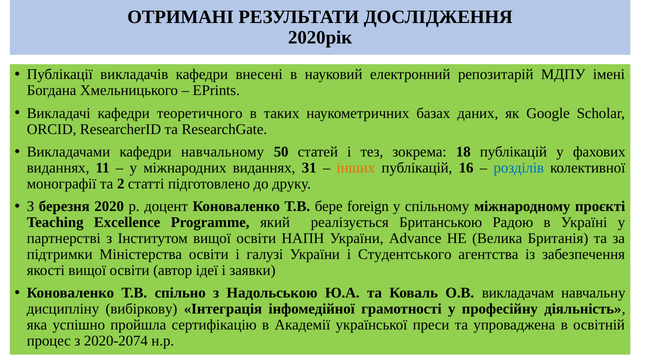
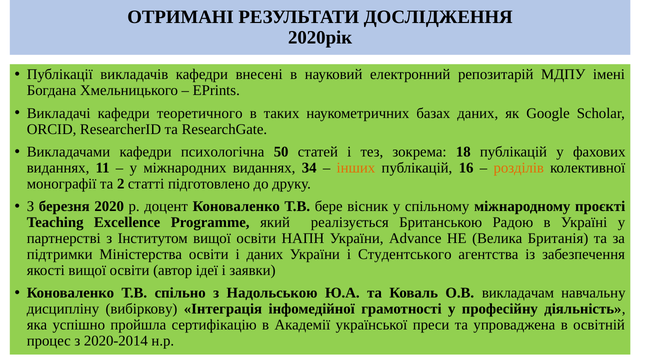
навчальному: навчальному -> психологічна (223, 152)
31: 31 -> 34 (309, 168)
розділів colour: blue -> orange (519, 168)
foreign: foreign -> вісник (368, 206)
і галузі: галузі -> даних (265, 254)
2020-2074: 2020-2074 -> 2020-2014 (116, 341)
